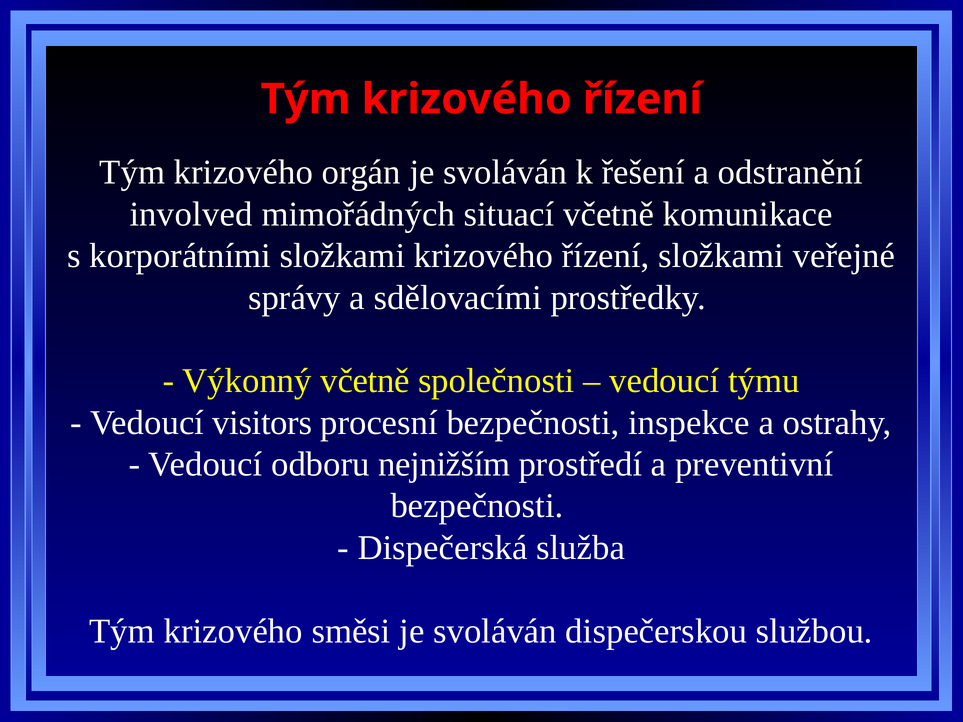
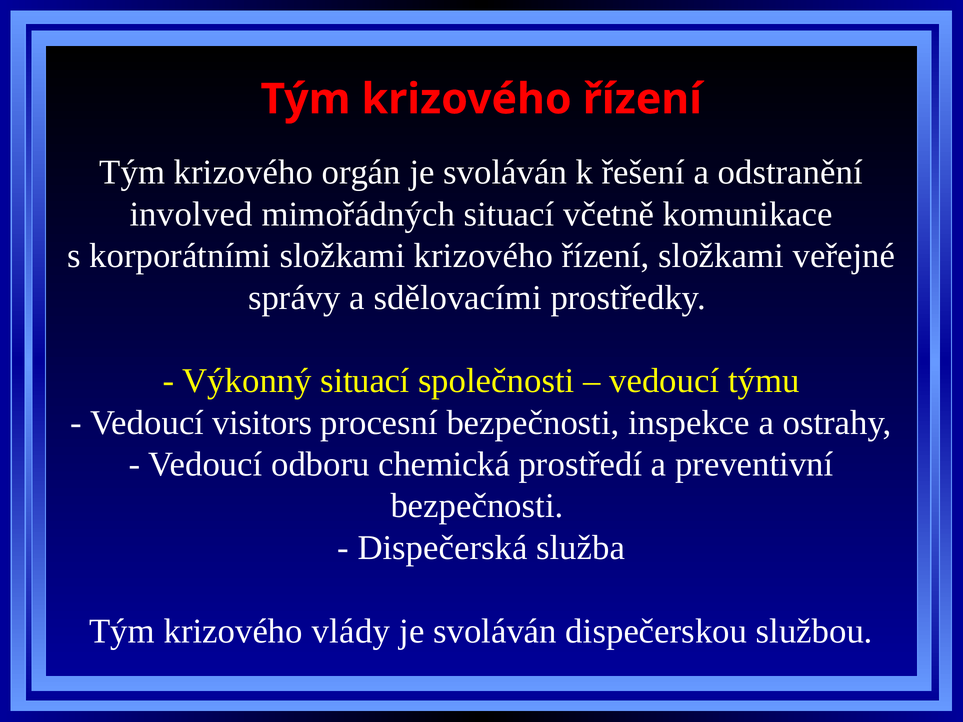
Výkonný včetně: včetně -> situací (365, 381)
nejnižším: nejnižším -> chemická (444, 464)
směsi: směsi -> vlády (351, 631)
